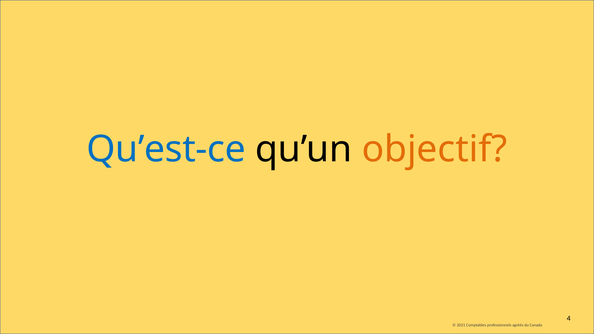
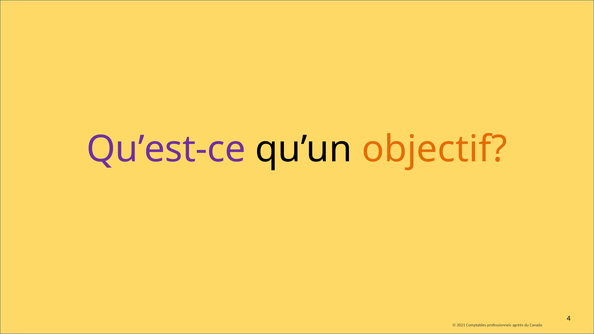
Qu’est-ce colour: blue -> purple (166, 149)
